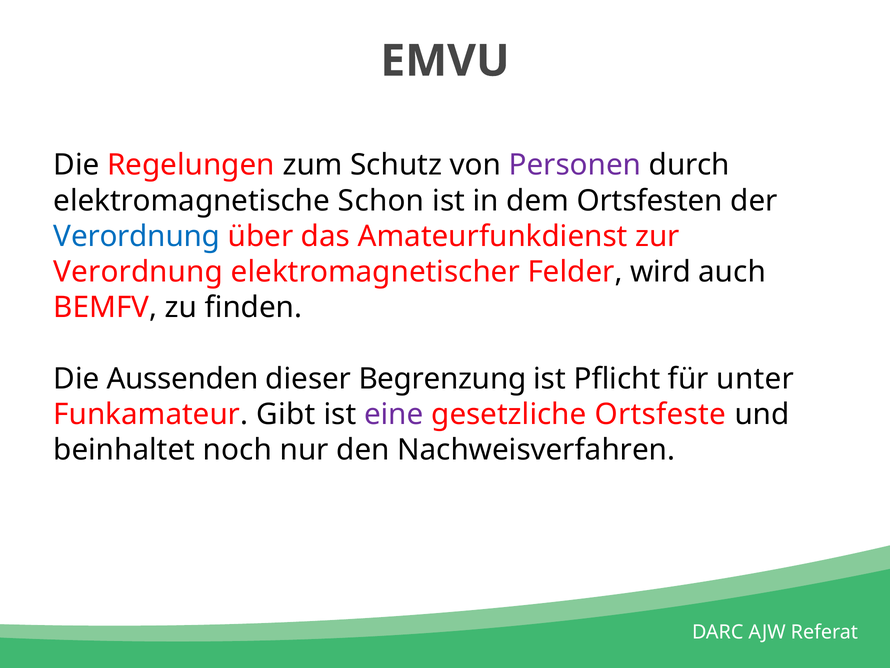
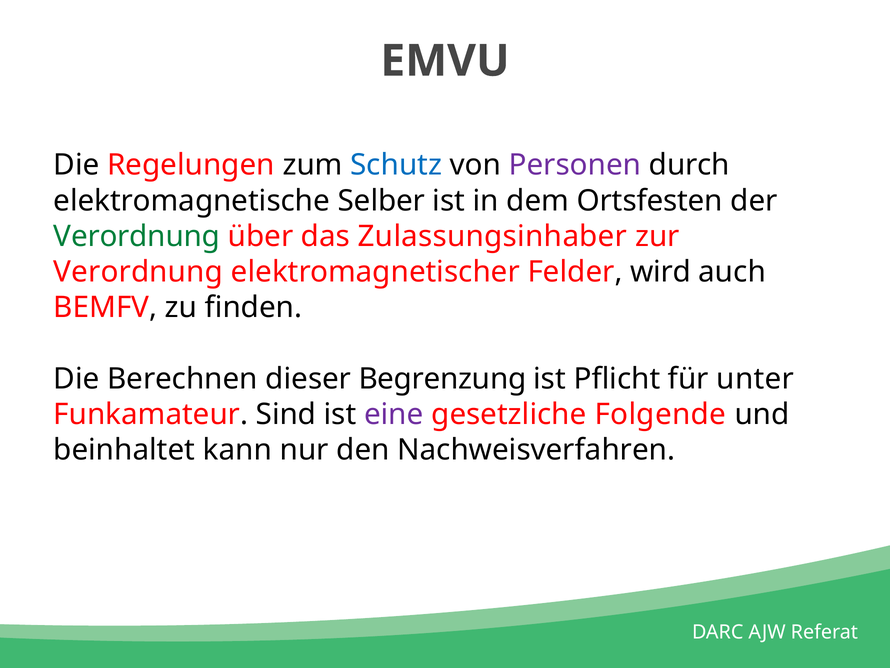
Schutz colour: black -> blue (396, 165)
Schon: Schon -> Selber (381, 201)
Verordnung colour: blue -> green (137, 236)
Amateurfunkdienst: Amateurfunkdienst -> Zulassungsinhaber (492, 236)
Aussenden: Aussenden -> Berechnen (182, 379)
Gibt: Gibt -> Sind (286, 414)
Ortsfeste: Ortsfeste -> Folgende (660, 414)
noch: noch -> kann (237, 450)
